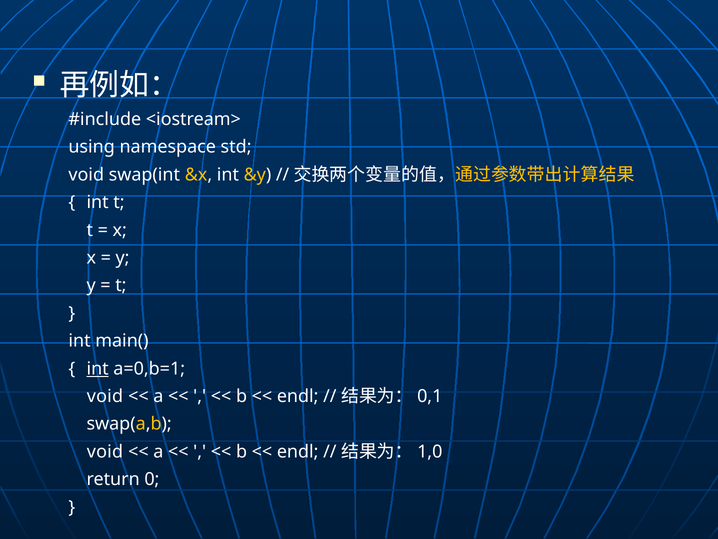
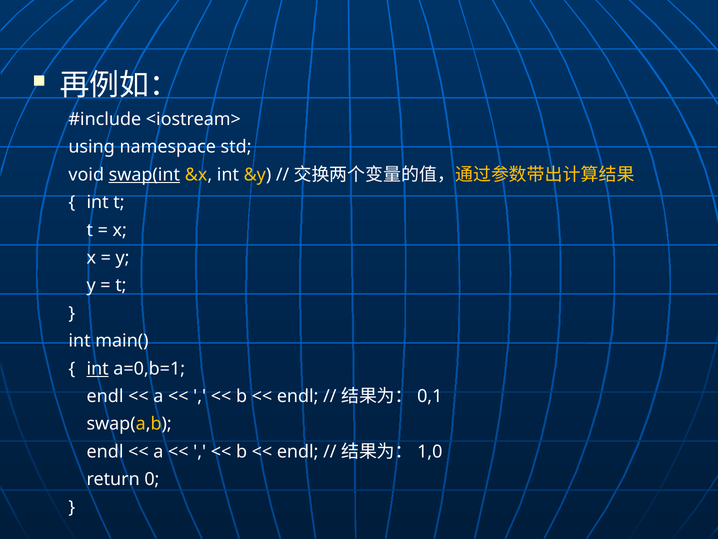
swap(int underline: none -> present (144, 175)
void: void -> endl (105, 396)
void: void -> endl (105, 451)
